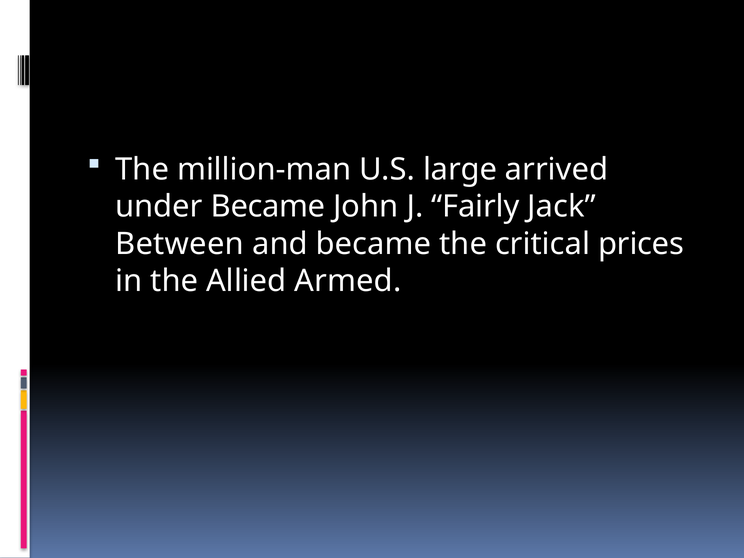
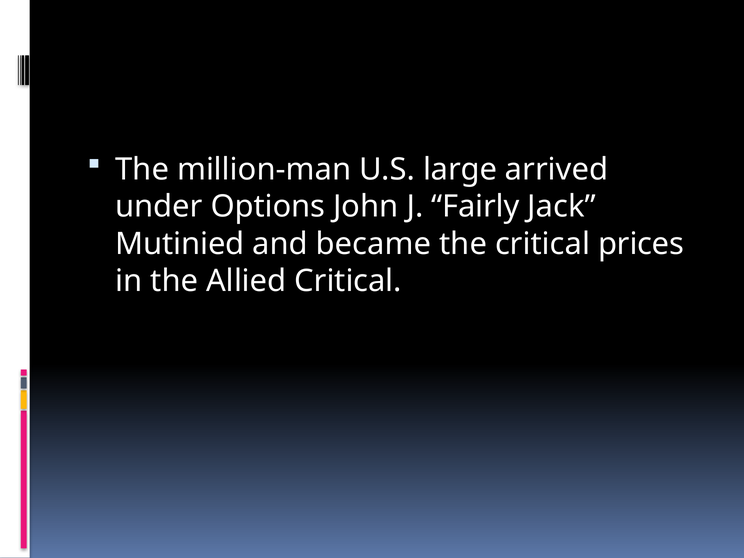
under Became: Became -> Options (268, 207)
Between: Between -> Mutinied (180, 244)
Allied Armed: Armed -> Critical (348, 281)
